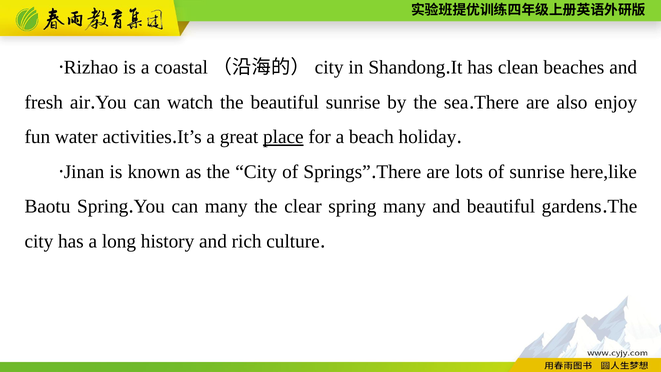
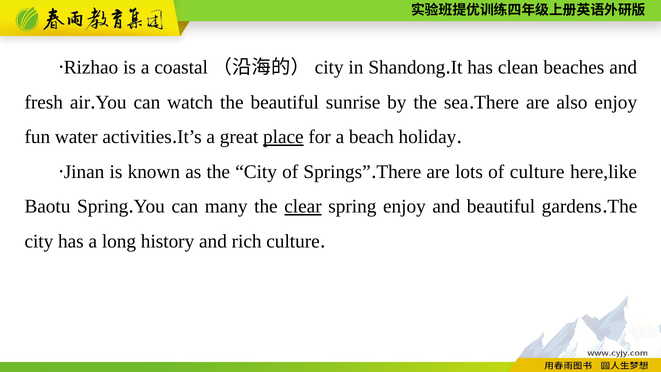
of sunrise: sunrise -> culture (537, 172)
clear underline: none -> present (303, 206)
spring many: many -> enjoy (404, 206)
